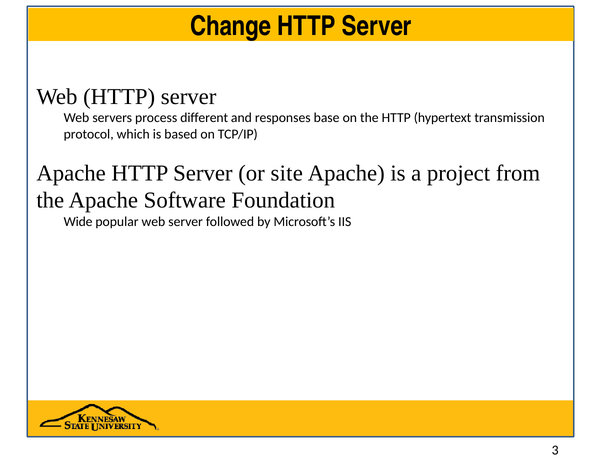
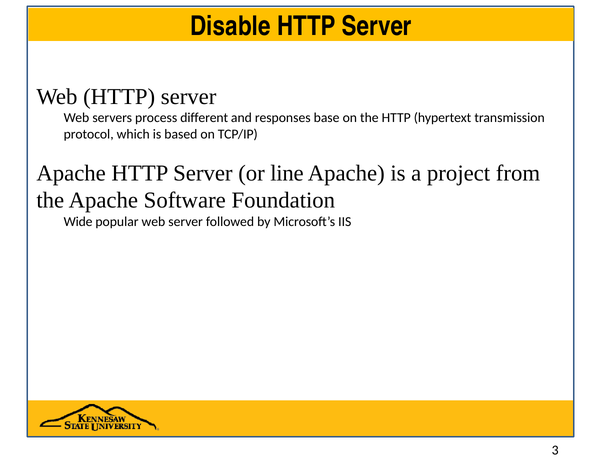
Change: Change -> Disable (230, 26)
site: site -> line (287, 173)
